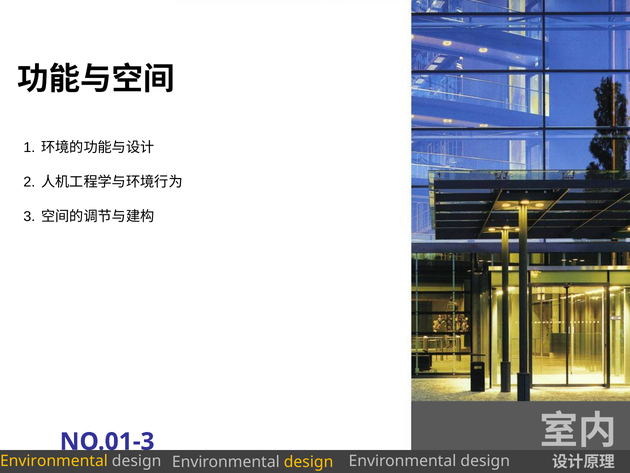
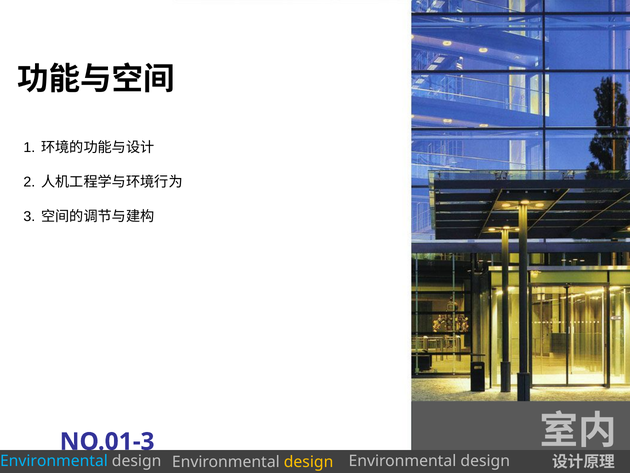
Environmental colour: yellow -> light blue (54, 461)
